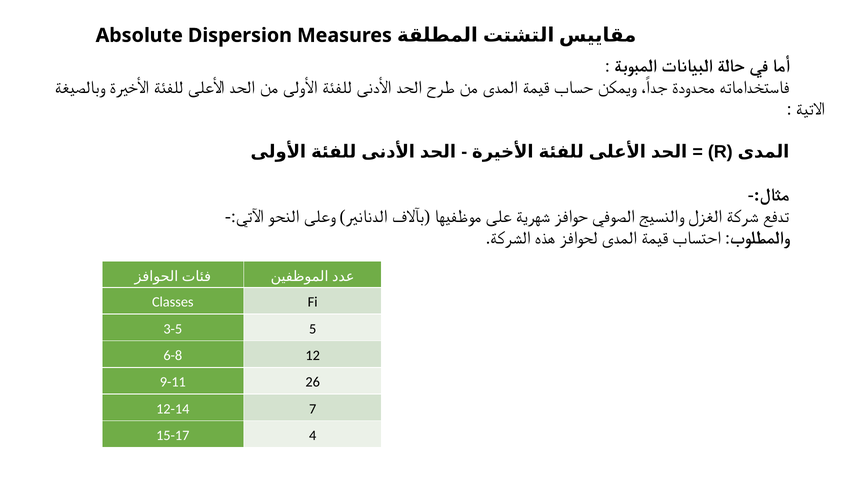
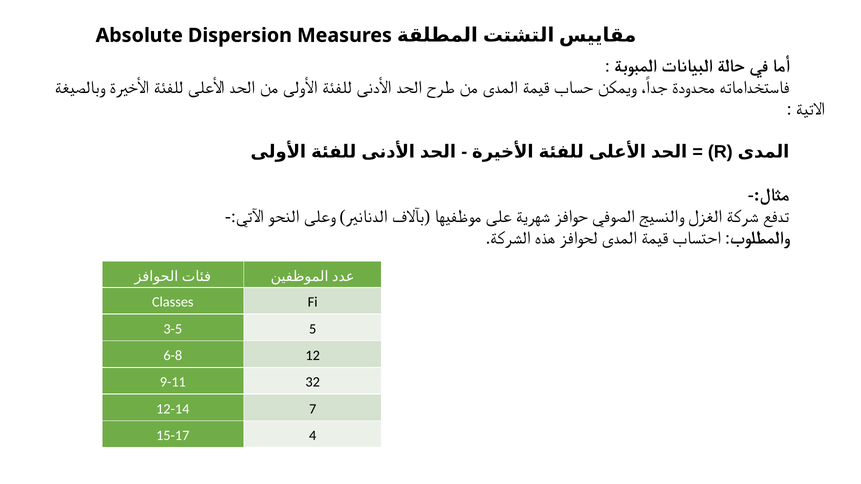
26: 26 -> 32 (313, 382)
